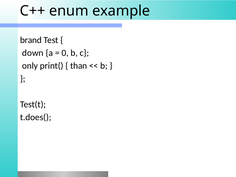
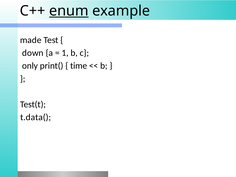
enum underline: none -> present (69, 11)
brand: brand -> made (31, 40)
0: 0 -> 1 (65, 53)
than: than -> time (79, 66)
t.does(: t.does( -> t.data( (36, 117)
